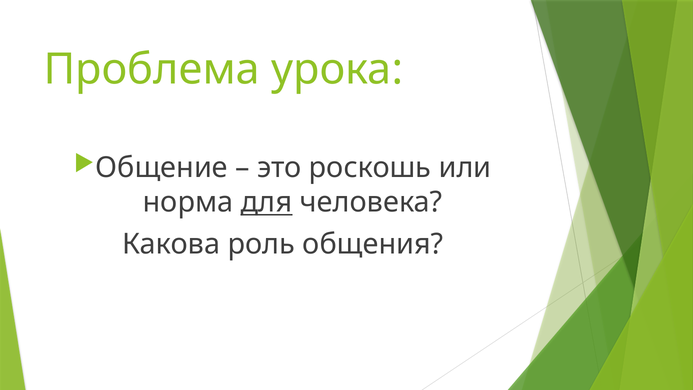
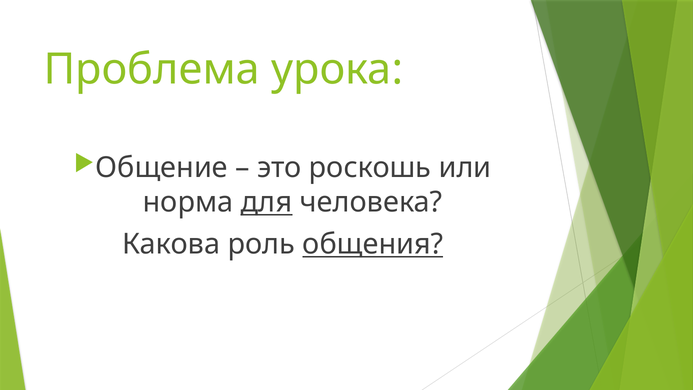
общения underline: none -> present (373, 244)
